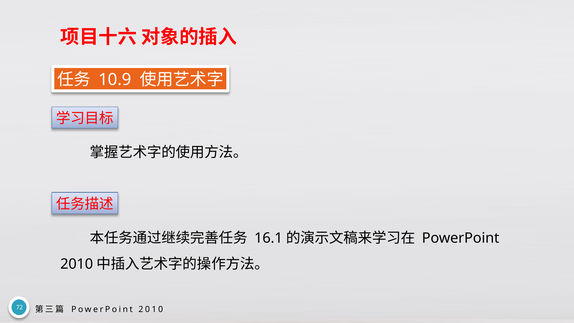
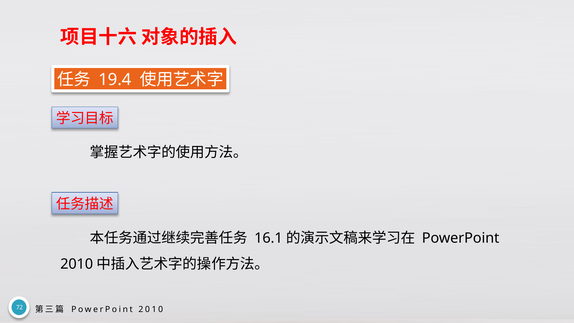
10.9: 10.9 -> 19.4 (115, 80)
